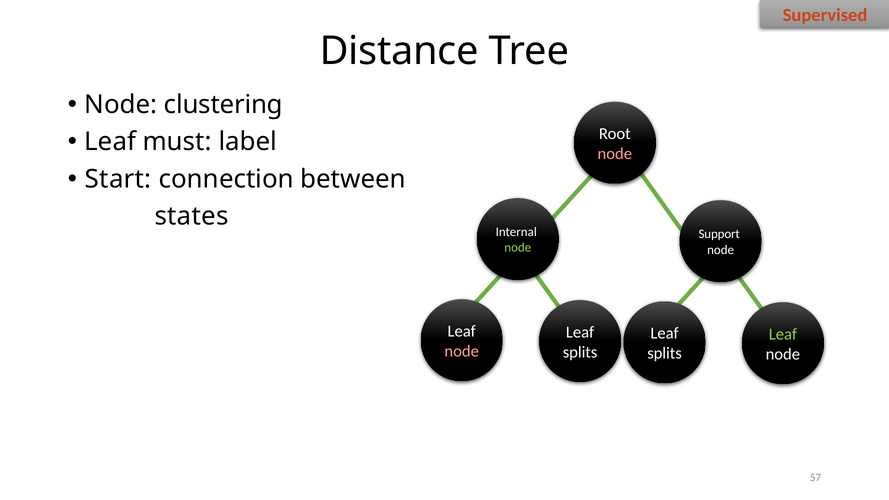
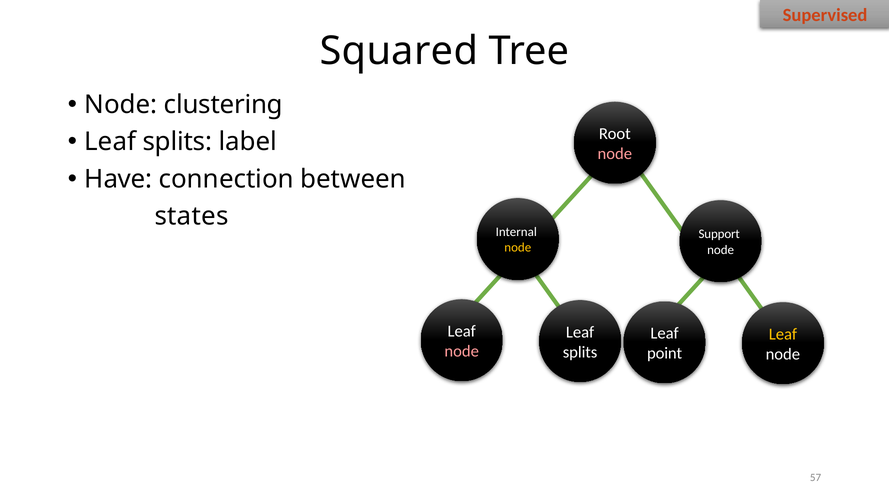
Distance: Distance -> Squared (399, 51)
must: must -> splits (177, 142)
Start: Start -> Have (118, 179)
node colour: light green -> yellow (518, 248)
Leaf colour: light green -> yellow (783, 334)
splits: splits -> point (665, 353)
